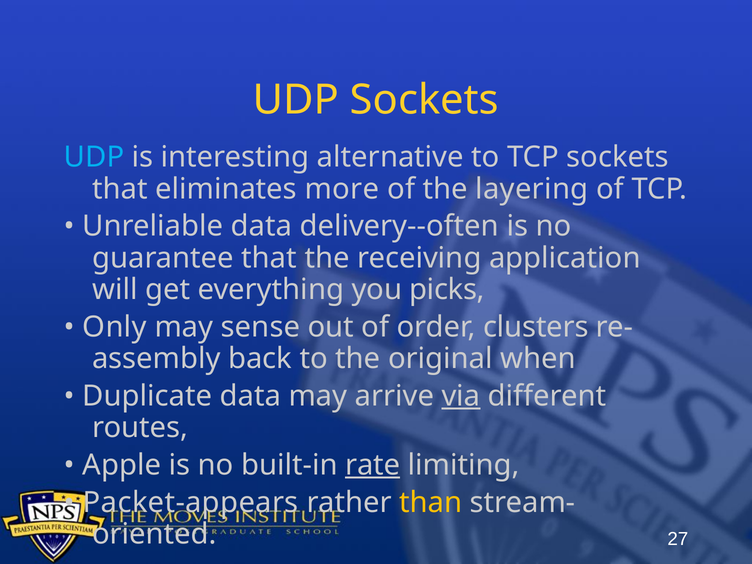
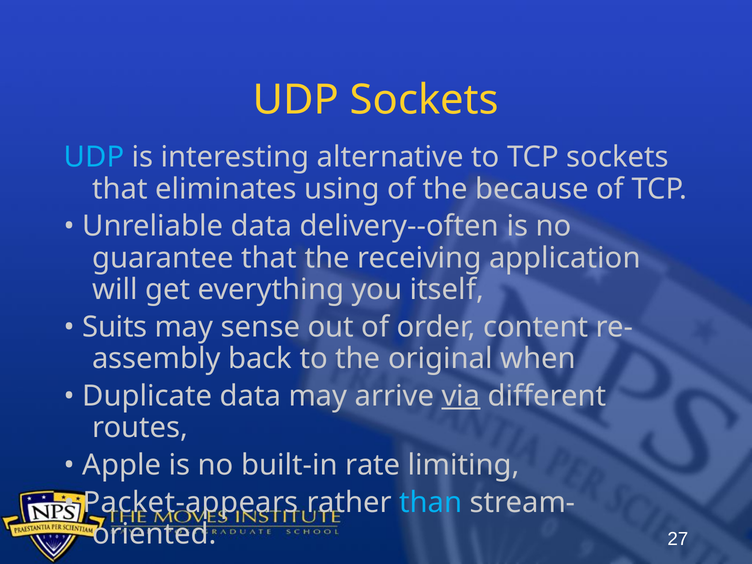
more: more -> using (342, 189)
layering: layering -> because (532, 189)
picks: picks -> itself (447, 289)
Only: Only -> Suits (115, 327)
clusters: clusters -> content (536, 327)
rate underline: present -> none (373, 465)
than colour: yellow -> light blue (431, 502)
